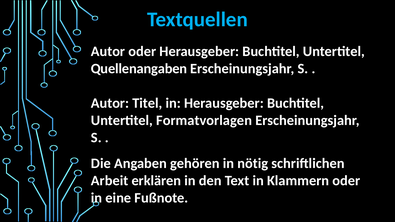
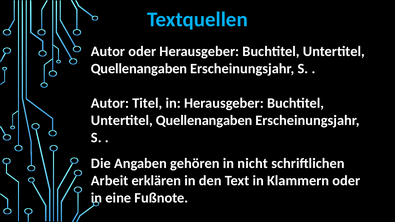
Formatvorlagen: Formatvorlagen -> Quellenangaben (204, 121)
nötig: nötig -> nicht (253, 164)
